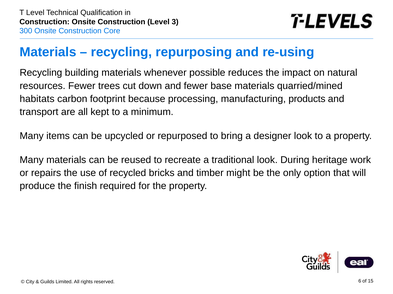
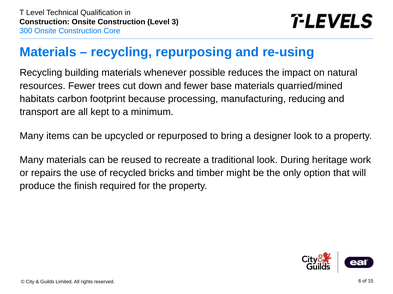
products: products -> reducing (307, 99)
